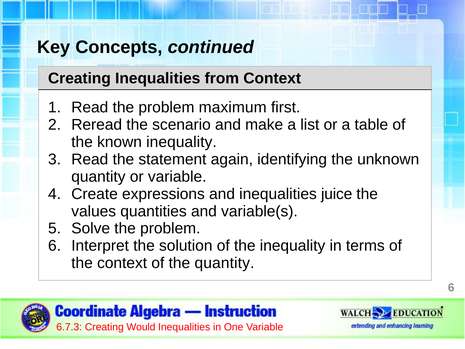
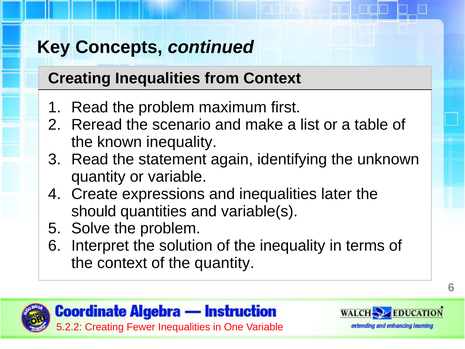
juice: juice -> later (337, 194)
values: values -> should (94, 211)
6.7.3: 6.7.3 -> 5.2.2 (69, 327)
Would: Would -> Fewer (141, 327)
